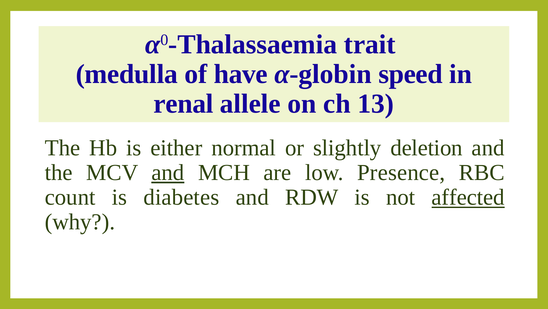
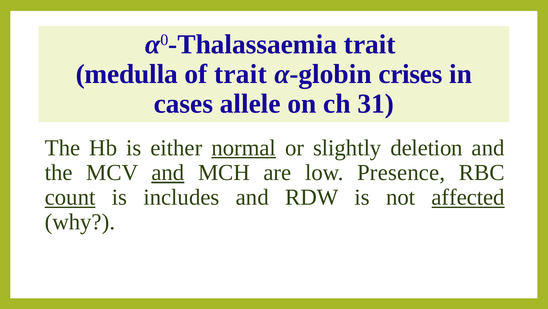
of have: have -> trait (241, 74)
speed: speed -> crises (410, 74)
renal: renal -> cases (183, 103)
13: 13 -> 31 (376, 103)
normal underline: none -> present (244, 148)
count underline: none -> present (70, 197)
diabetes: diabetes -> includes (181, 197)
